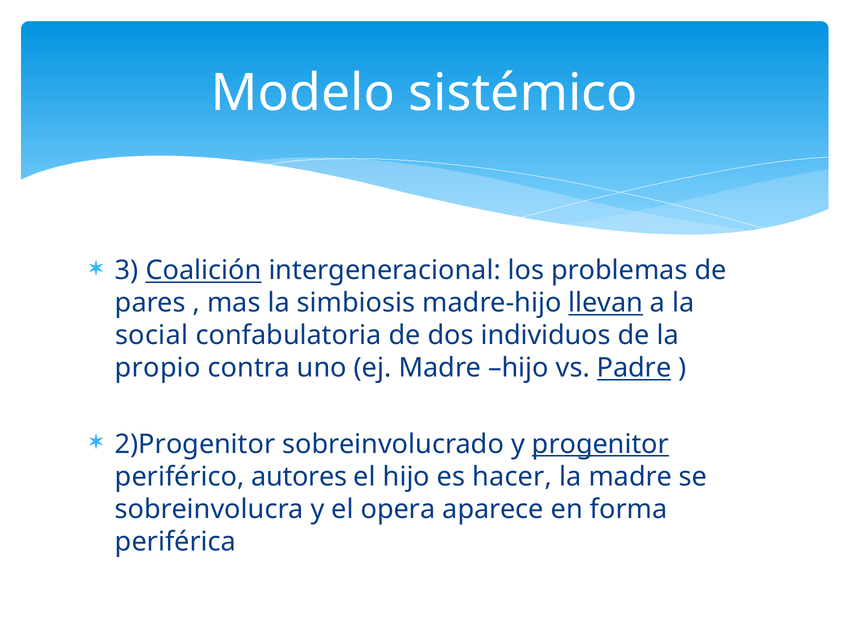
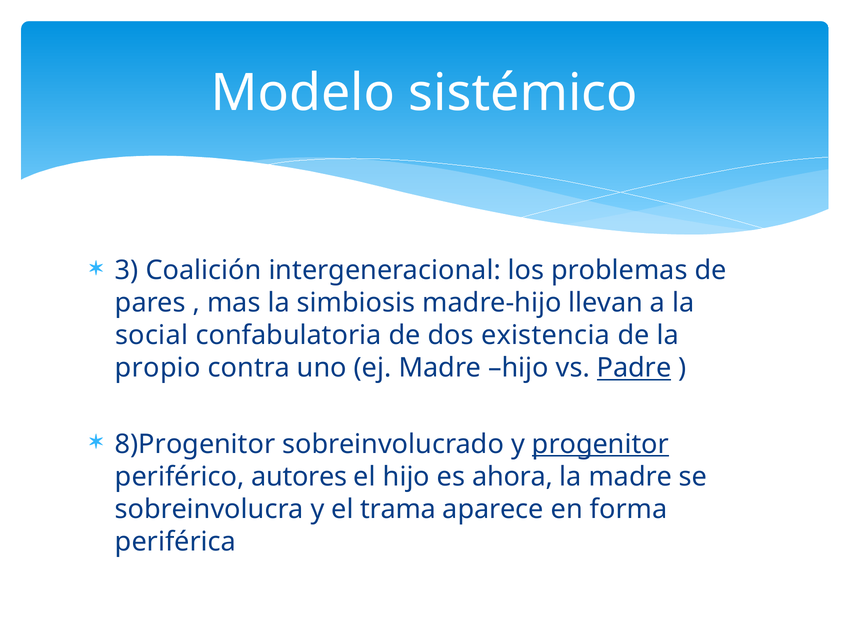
Coalición underline: present -> none (203, 271)
llevan underline: present -> none (606, 303)
individuos: individuos -> existencia (546, 336)
2)Progenitor: 2)Progenitor -> 8)Progenitor (195, 445)
hacer: hacer -> ahora (513, 477)
opera: opera -> trama (398, 510)
